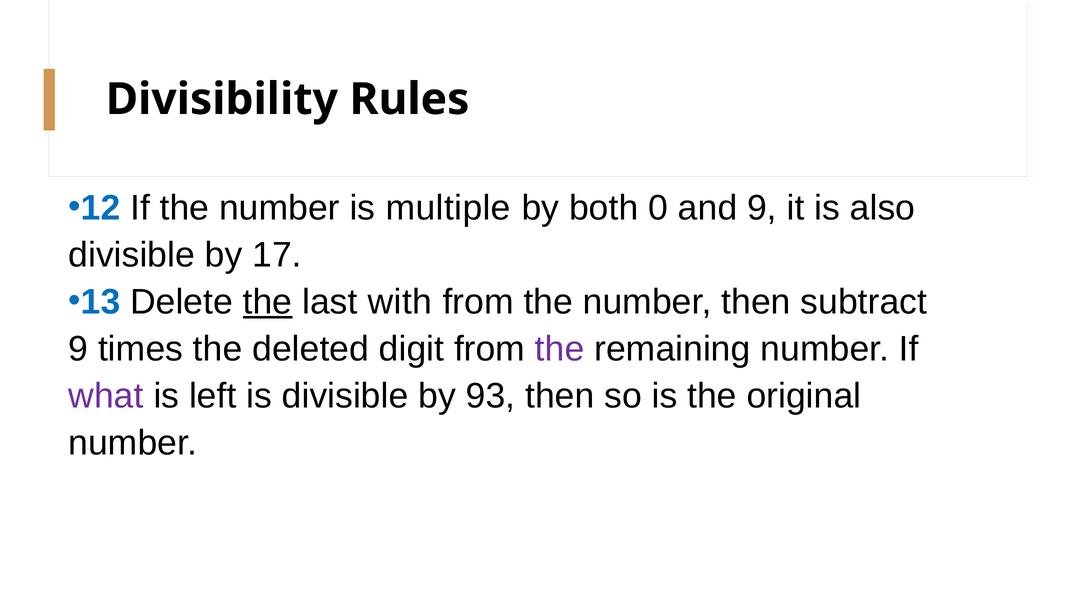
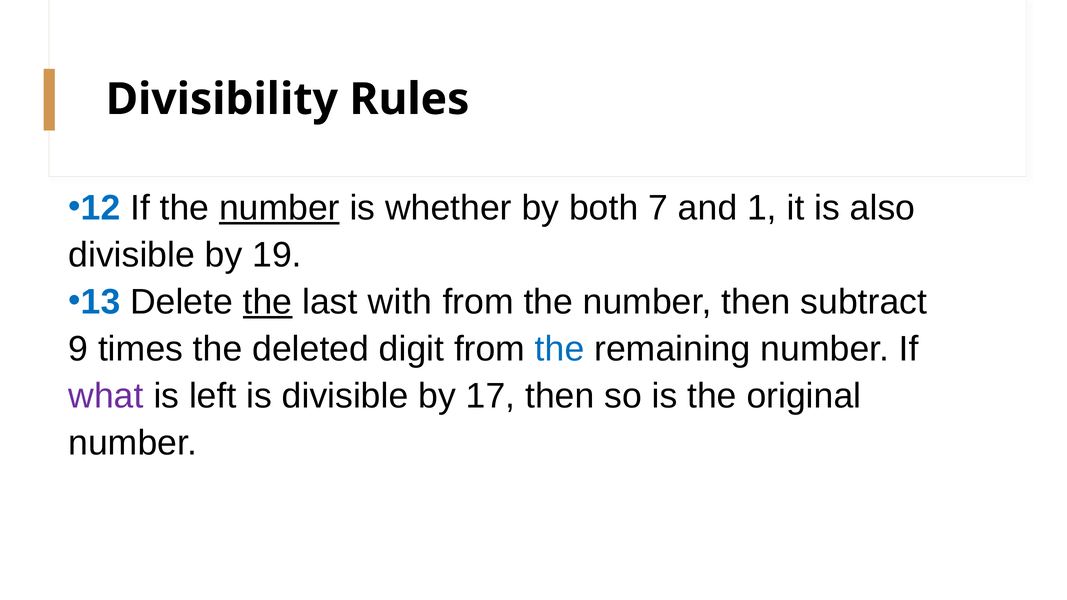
number underline: none -> present (279, 208)
multiple: multiple -> whether (448, 208)
0: 0 -> 7 (658, 208)
and 9: 9 -> 1 (762, 208)
17: 17 -> 19 (277, 255)
the colour: purple -> blue (560, 349)
93: 93 -> 17 (491, 396)
